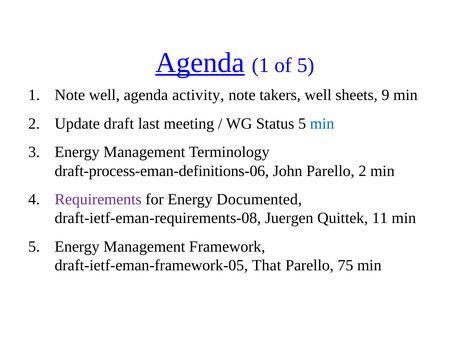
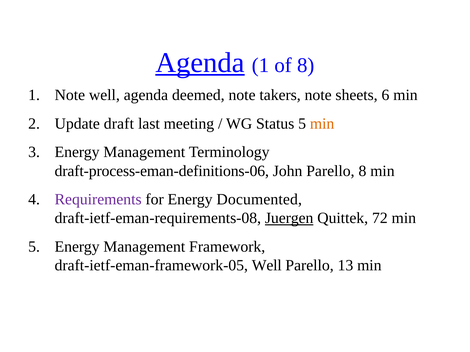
of 5: 5 -> 8 (306, 65)
activity: activity -> deemed (198, 95)
takers well: well -> note (318, 95)
9: 9 -> 6 (385, 95)
min colour: blue -> orange (322, 124)
Parello 2: 2 -> 8 (362, 171)
Juergen underline: none -> present (289, 218)
11: 11 -> 72 (380, 218)
draft-ietf-eman-framework-05 That: That -> Well (267, 266)
75: 75 -> 13 (345, 266)
